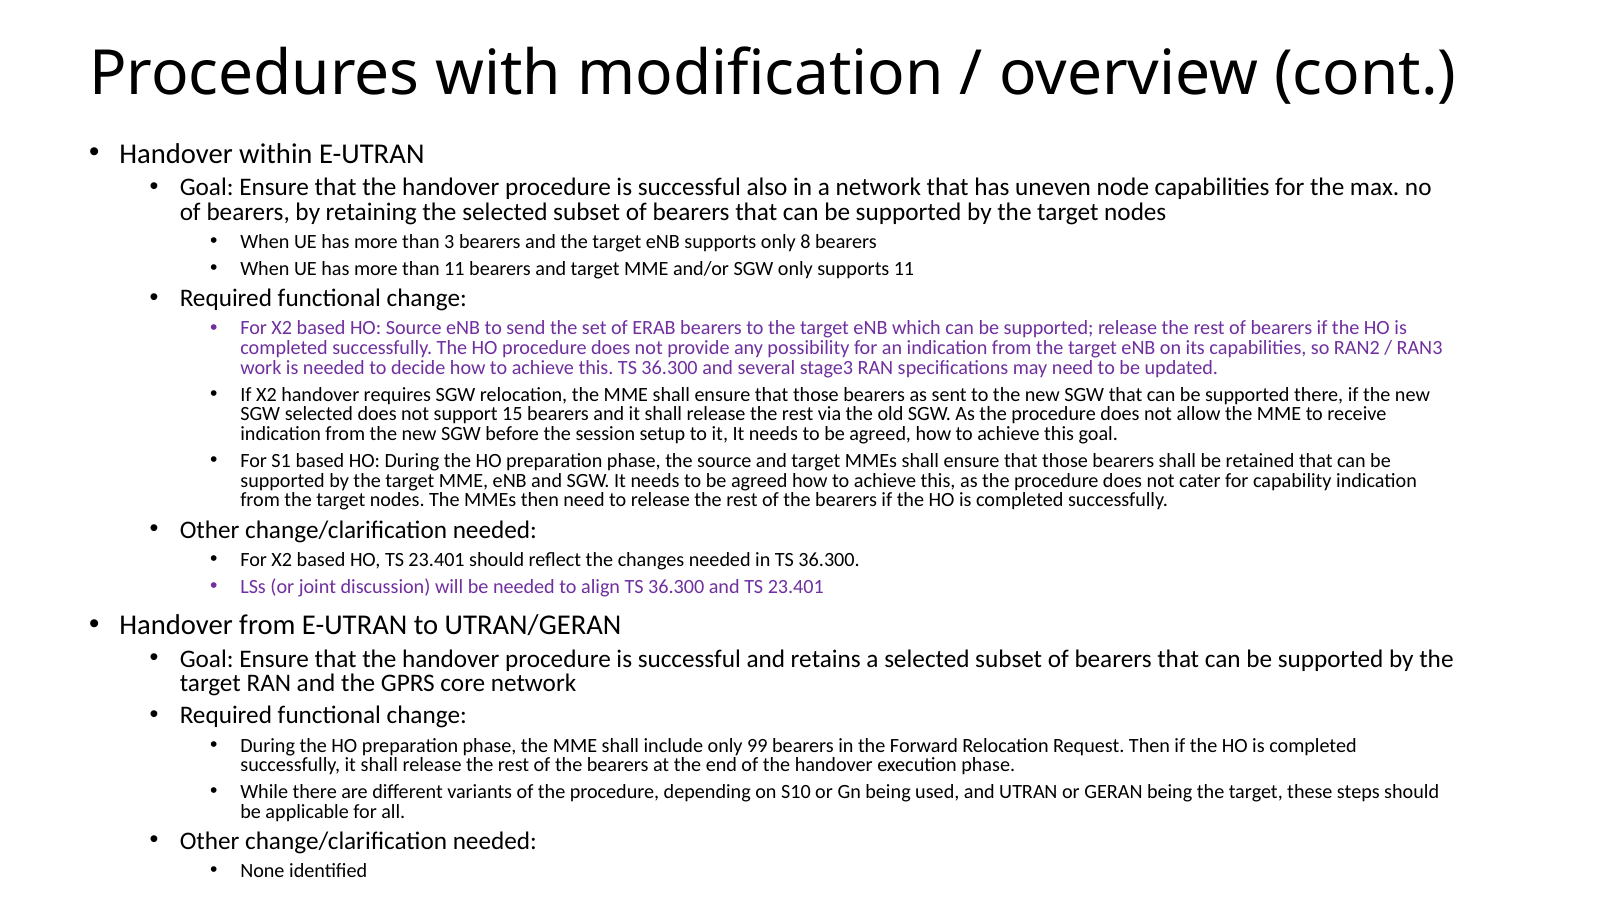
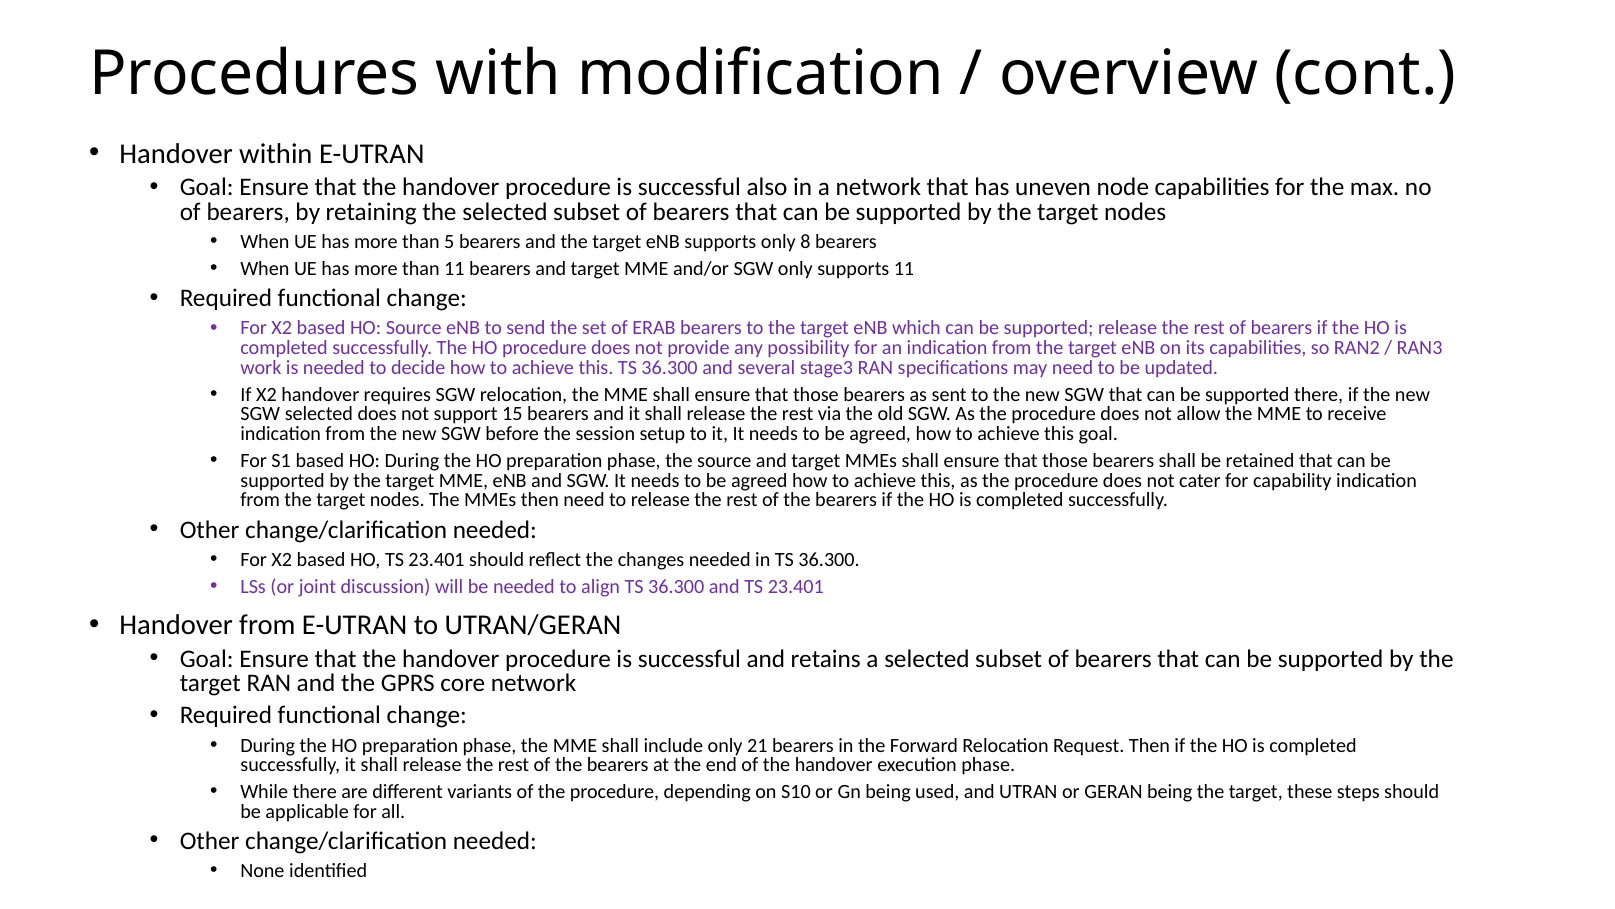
3: 3 -> 5 (449, 242)
99: 99 -> 21 (757, 745)
